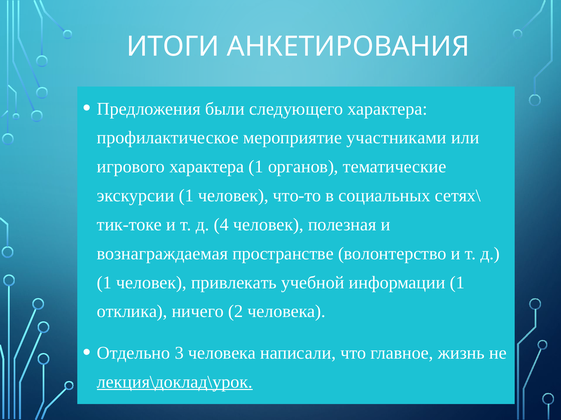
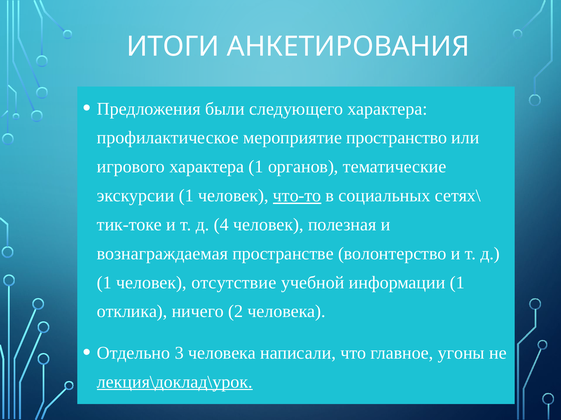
участниками: участниками -> пространство (397, 138)
что-то underline: none -> present (297, 196)
привлекать: привлекать -> отсутствие (234, 283)
жизнь: жизнь -> угоны (461, 354)
